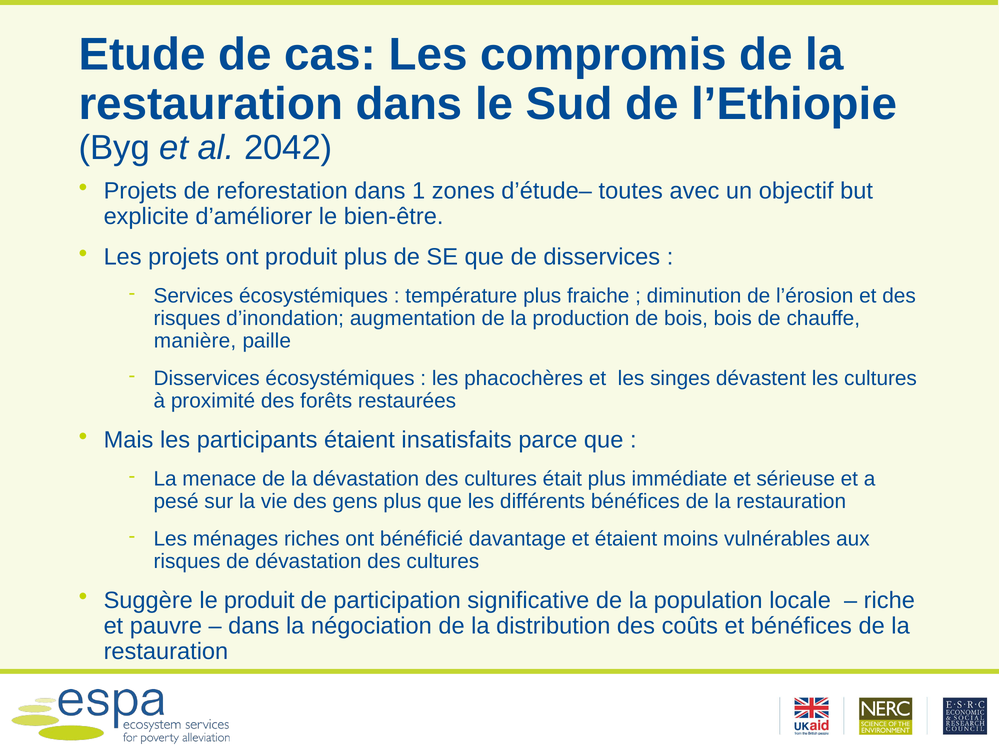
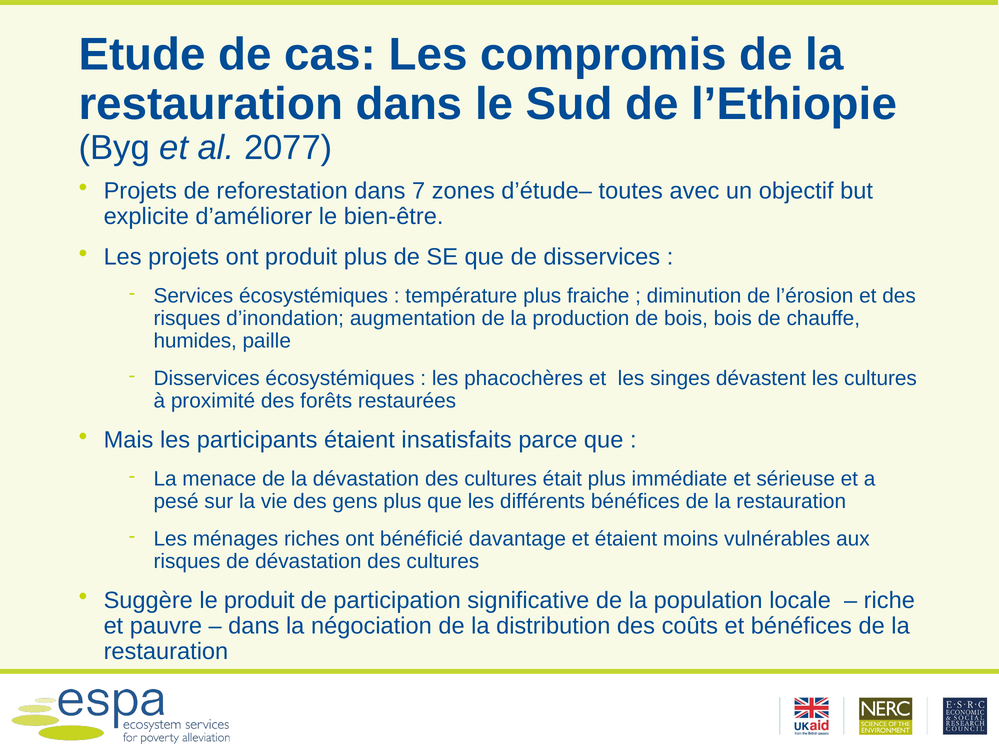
2042: 2042 -> 2077 (288, 148)
1: 1 -> 7 (419, 191)
manière: manière -> humides (195, 340)
